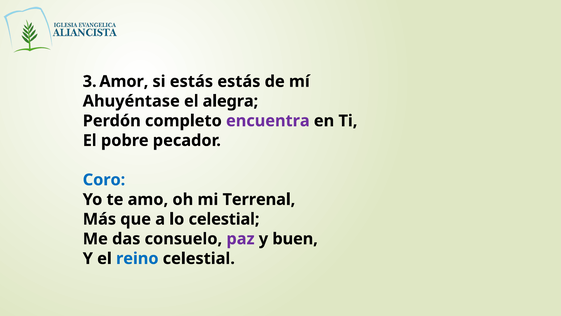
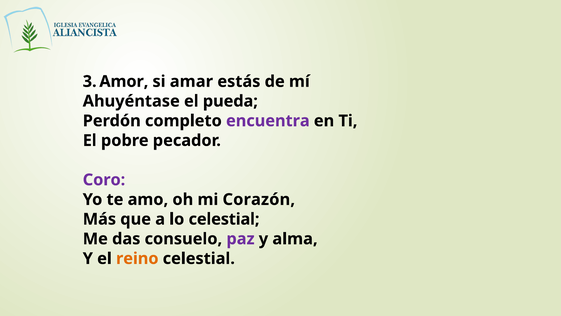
si estás: estás -> amar (191, 81)
alegra: alegra -> pueda (230, 101)
Coro colour: blue -> purple (104, 180)
Terrenal: Terrenal -> Corazón (259, 199)
buen: buen -> alma (295, 239)
reino colour: blue -> orange (137, 258)
